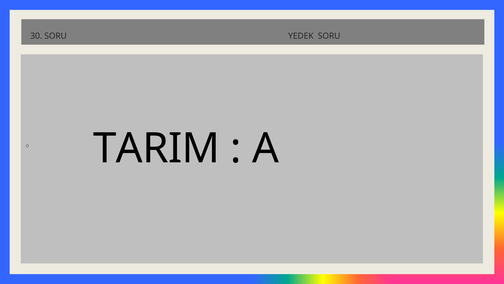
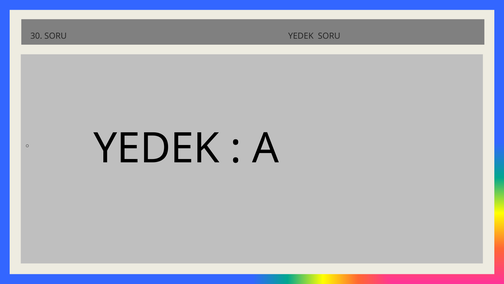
TARIM: TARIM -> YEDEK (156, 148)
